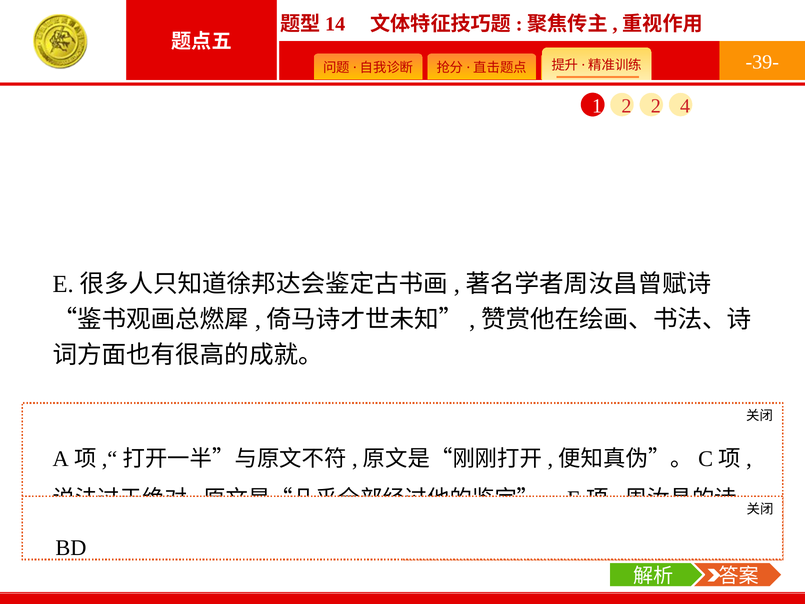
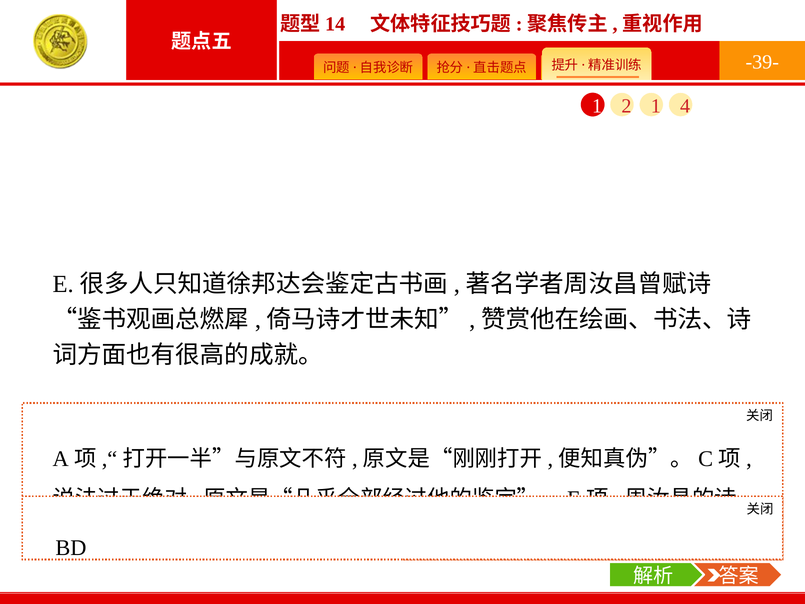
2 2: 2 -> 1 (656, 106)
